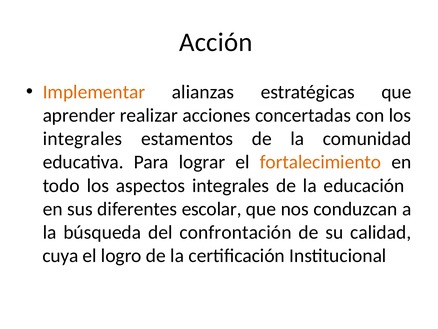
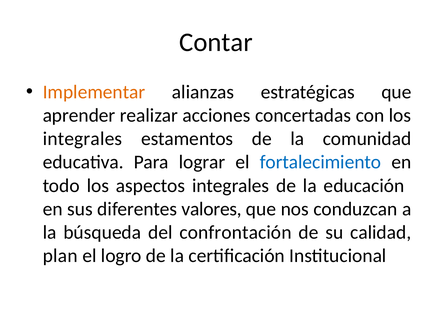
Acción: Acción -> Contar (216, 42)
fortalecimiento colour: orange -> blue (320, 162)
escolar: escolar -> valores (212, 209)
cuya: cuya -> plan (60, 255)
